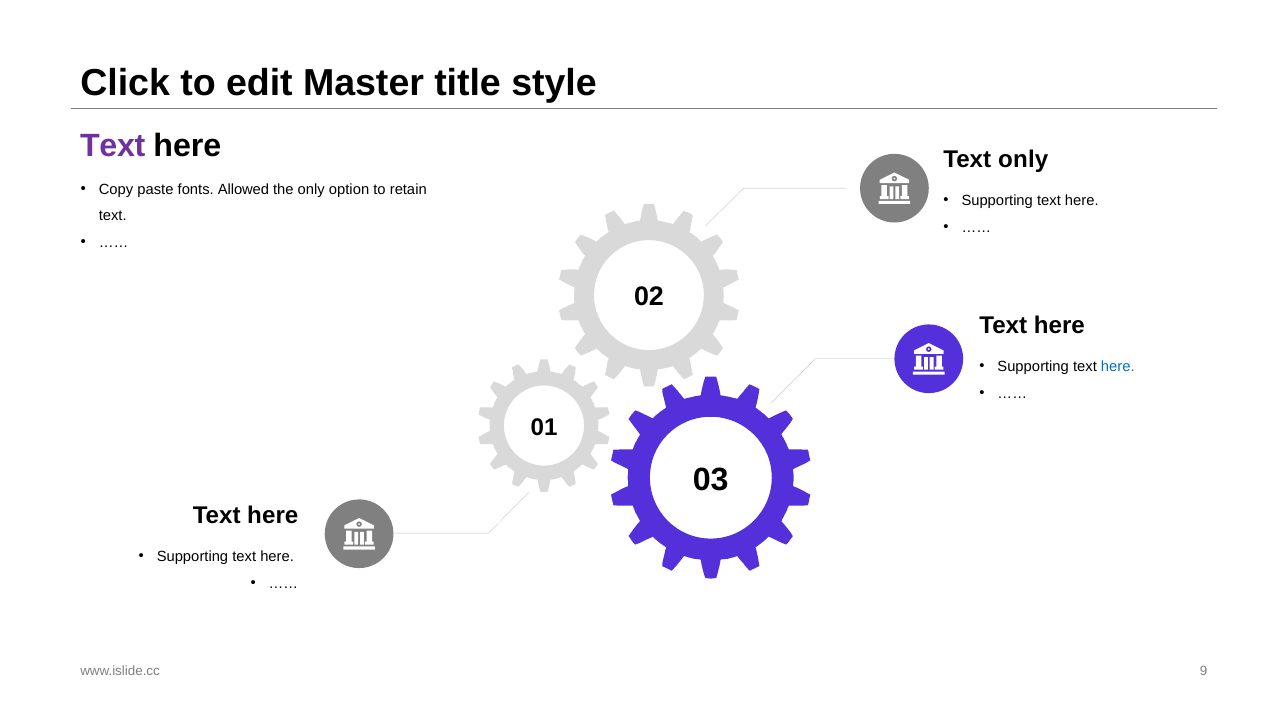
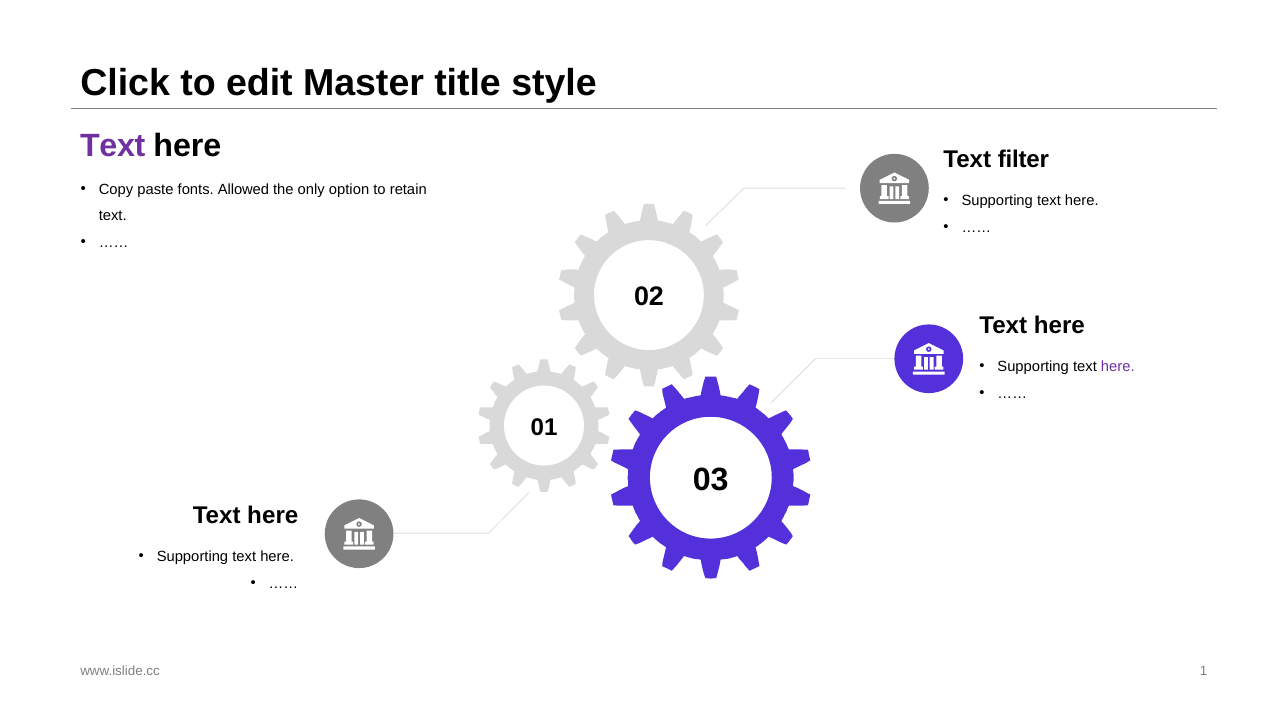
Text only: only -> filter (1023, 160)
here colour: blue -> purple (1118, 367)
9: 9 -> 1 (1204, 671)
